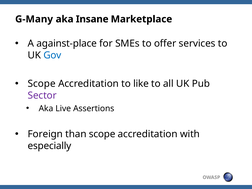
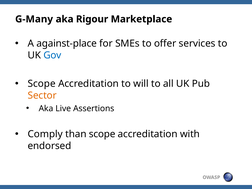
Insane: Insane -> Rigour (92, 19)
like: like -> will (141, 84)
Sector colour: purple -> orange (42, 96)
Foreign: Foreign -> Comply (45, 134)
especially: especially -> endorsed (49, 146)
